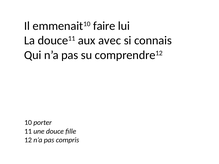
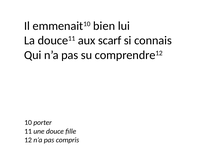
faire: faire -> bien (104, 26)
avec: avec -> scarf (110, 40)
